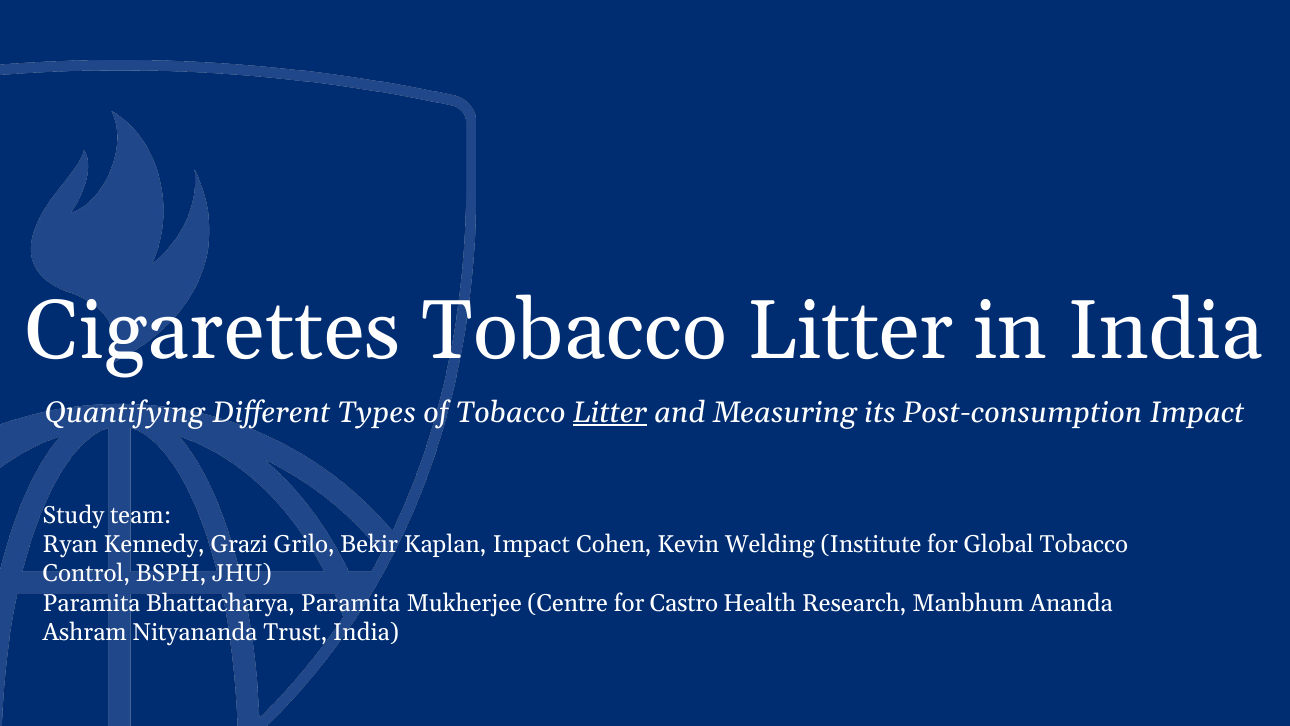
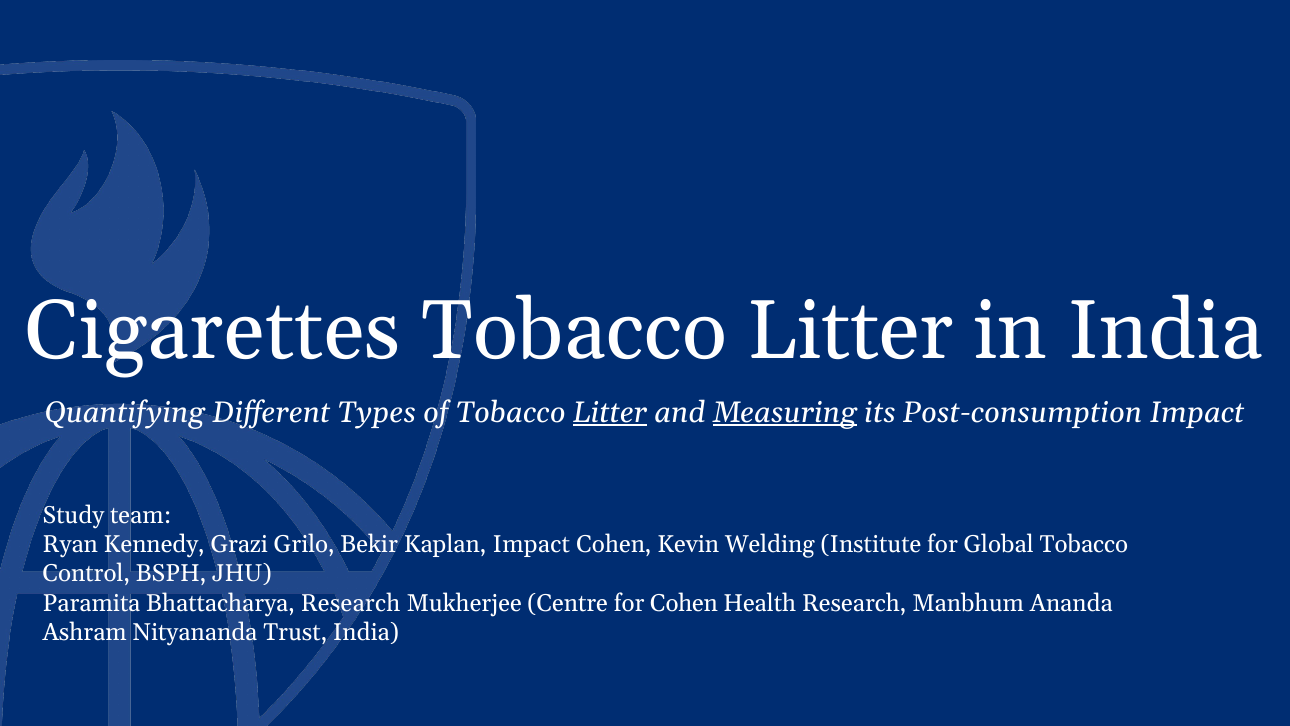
Measuring underline: none -> present (785, 412)
Bhattacharya Paramita: Paramita -> Research (351, 603)
for Castro: Castro -> Cohen (684, 603)
